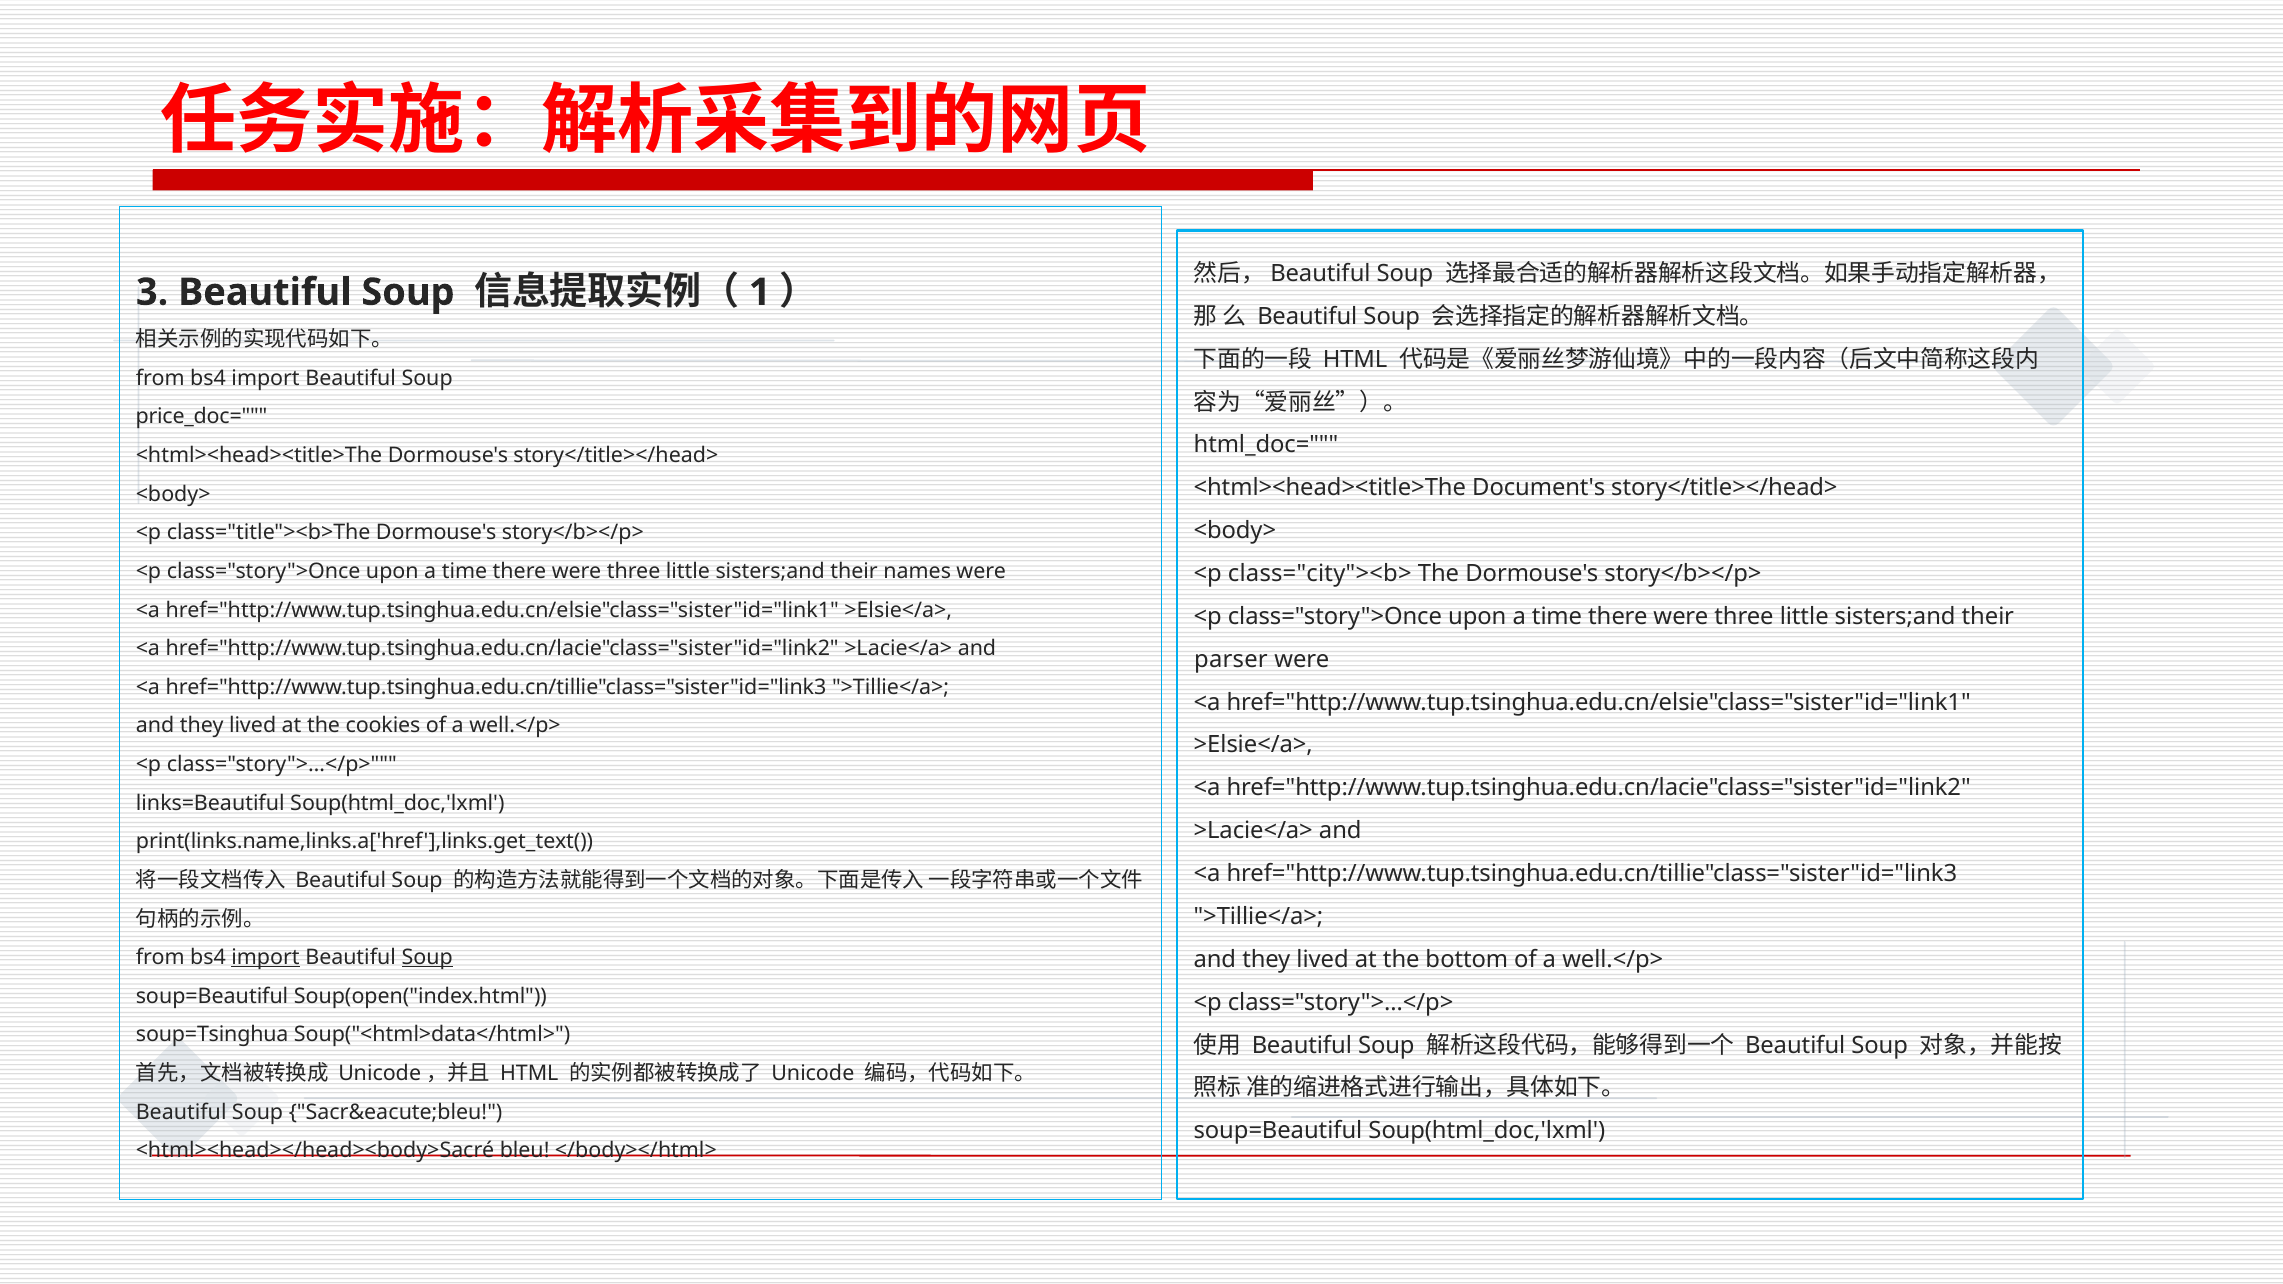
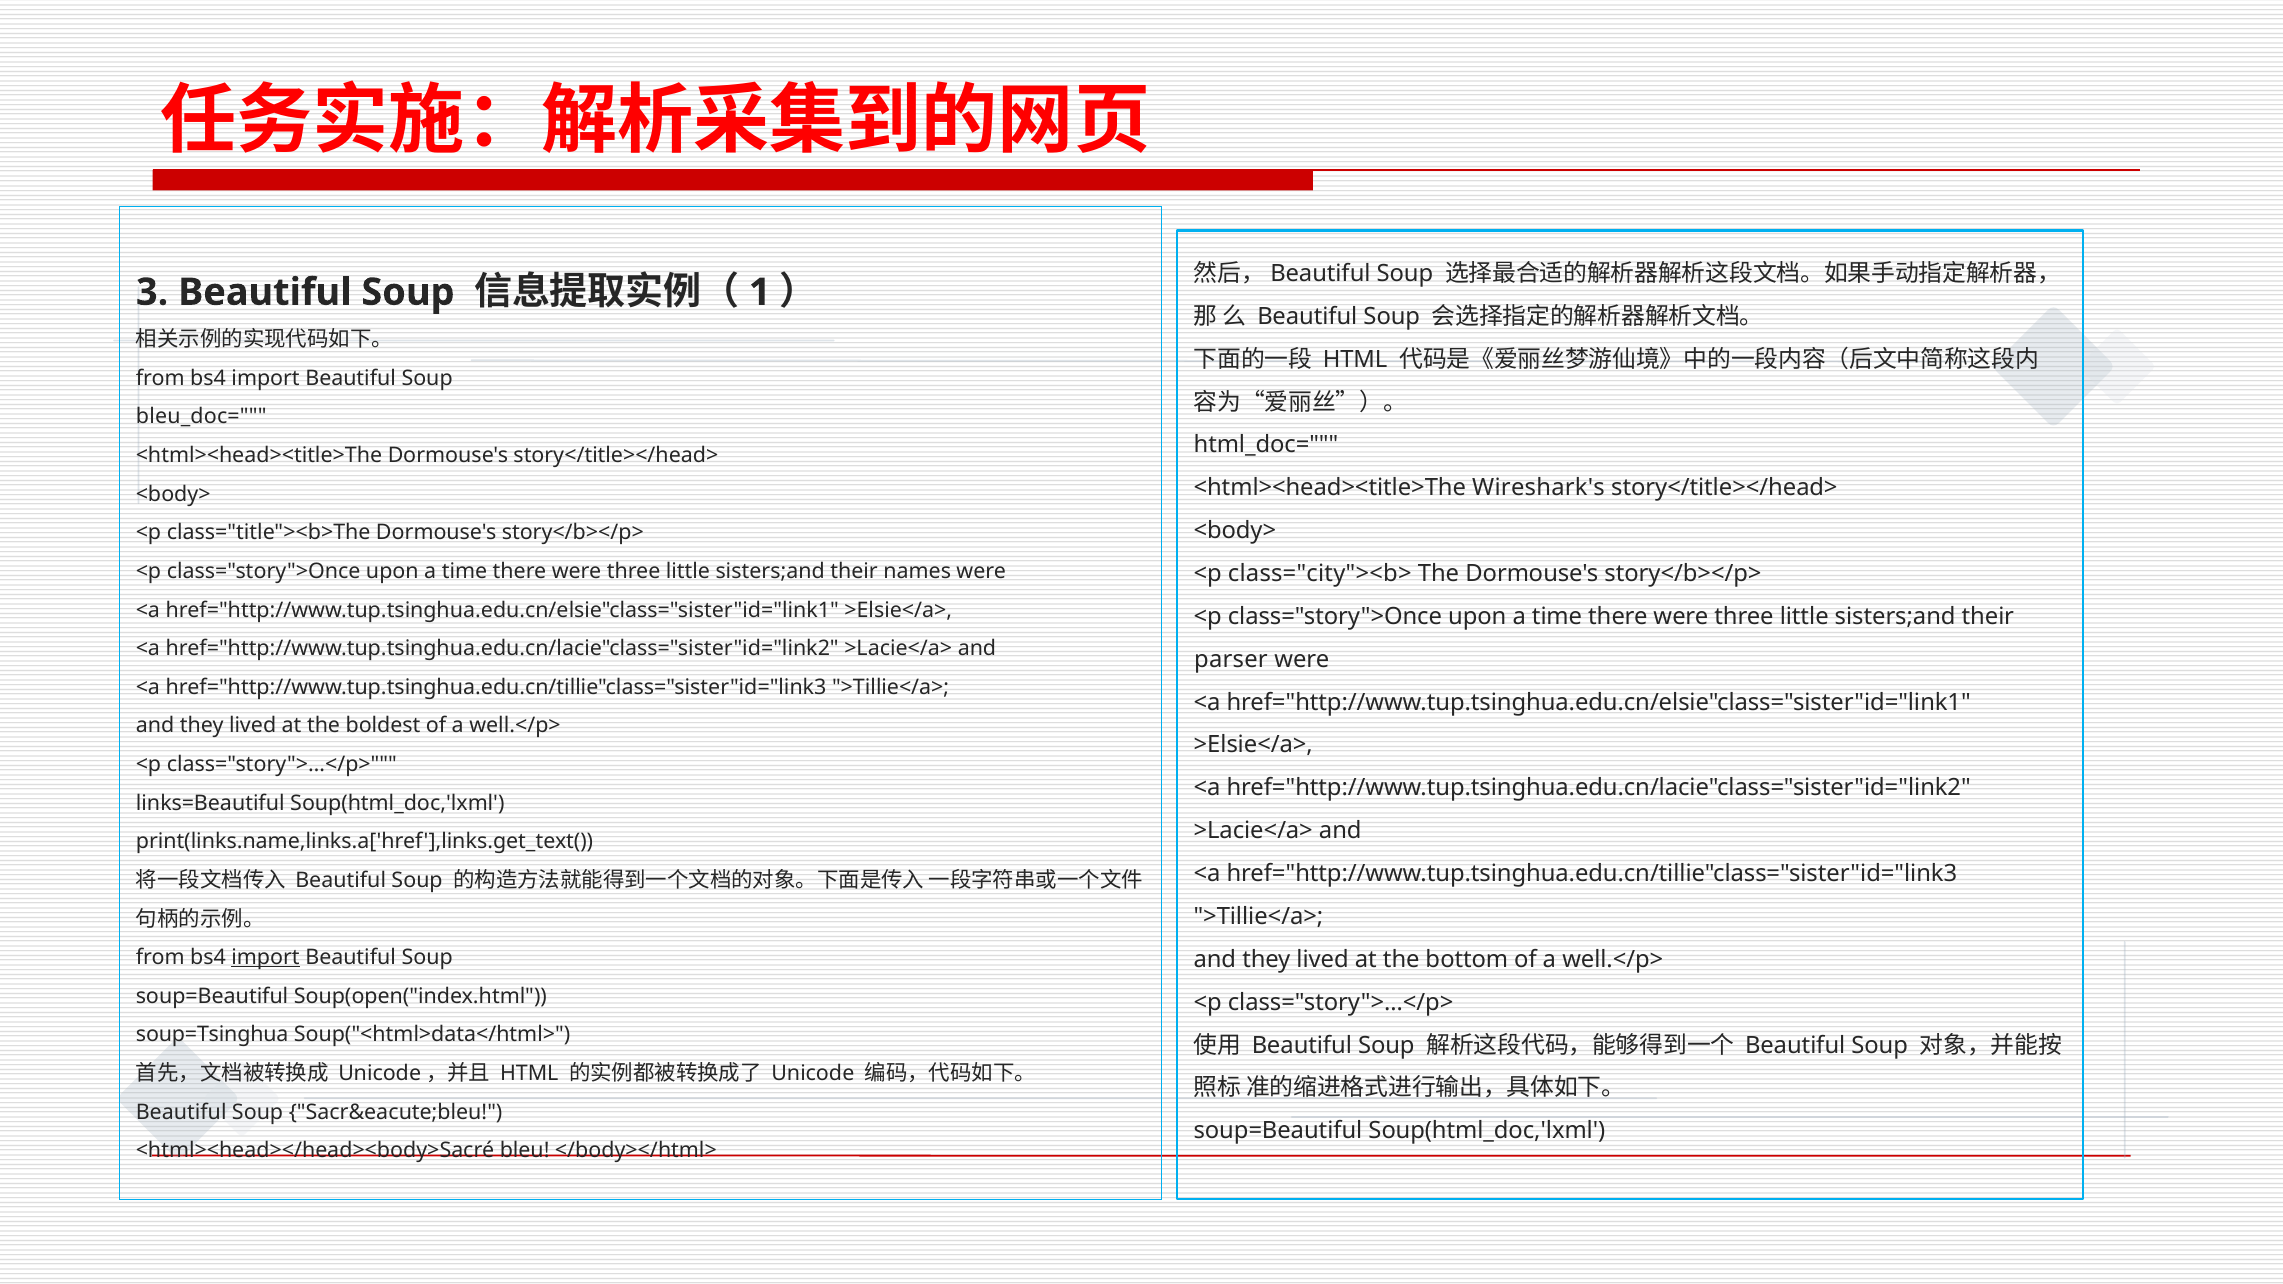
price_doc=: price_doc= -> bleu_doc= (201, 417)
Document's: Document's -> Wireshark's (1539, 488)
cookies: cookies -> boldest (383, 726)
Soup underline: present -> none (427, 958)
